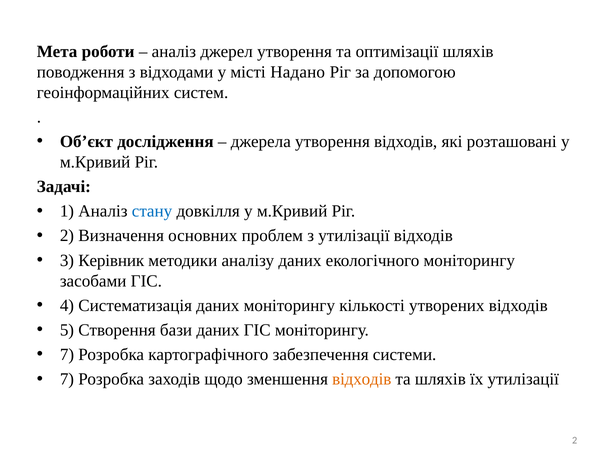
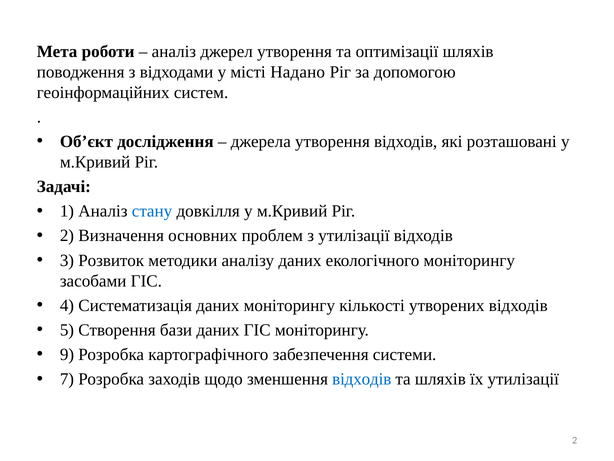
Керівник: Керівник -> Розвиток (111, 260)
7: 7 -> 9 (67, 354)
відходів colour: orange -> blue (362, 379)
